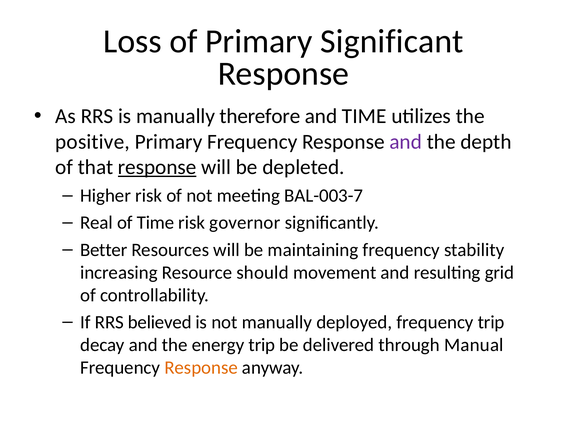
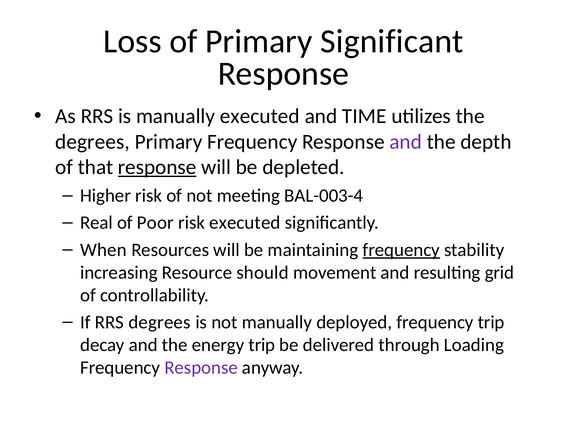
manually therefore: therefore -> executed (260, 116)
positive: positive -> degrees (93, 142)
BAL-003-7: BAL-003-7 -> BAL-003-4 (324, 196)
of Time: Time -> Poor (155, 223)
risk governor: governor -> executed (245, 223)
Better: Better -> When (104, 250)
frequency underline: none -> present (401, 250)
RRS believed: believed -> degrees (160, 322)
Manual: Manual -> Loading (474, 345)
Response colour: orange -> purple (201, 368)
